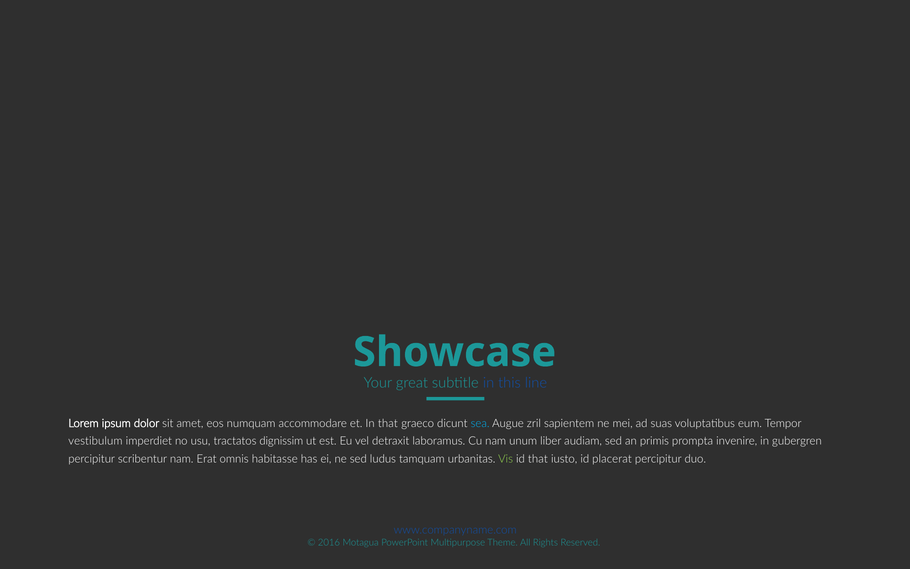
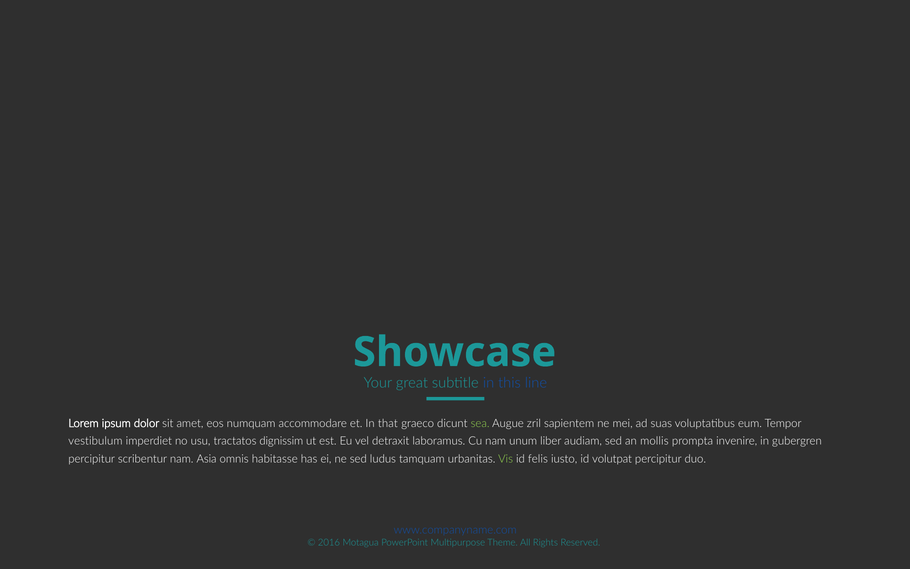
sea colour: light blue -> light green (480, 423)
primis: primis -> mollis (654, 441)
Erat: Erat -> Asia (207, 459)
id that: that -> felis (538, 459)
placerat: placerat -> volutpat (612, 459)
